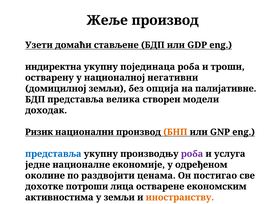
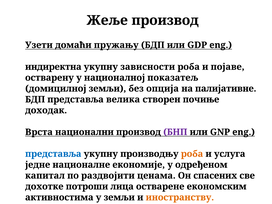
стављене: стављене -> пружању (116, 45)
појединаца: појединаца -> зависности (148, 67)
троши: троши -> појаве (228, 67)
негативни: негативни -> показатељ (173, 78)
модели: модели -> почиње (201, 99)
Ризик: Ризик -> Врста (39, 132)
БНП colour: orange -> purple (175, 132)
роба colour: purple -> orange (192, 154)
околине: околине -> капитал (45, 176)
постигао: постигао -> спасених (215, 176)
